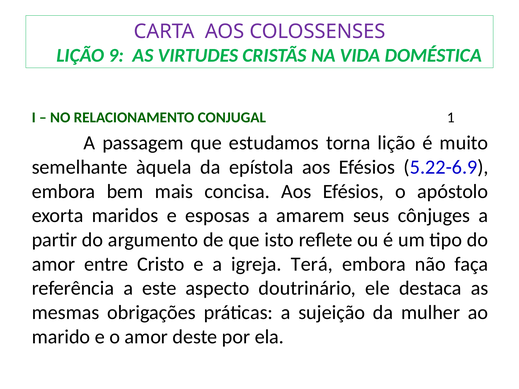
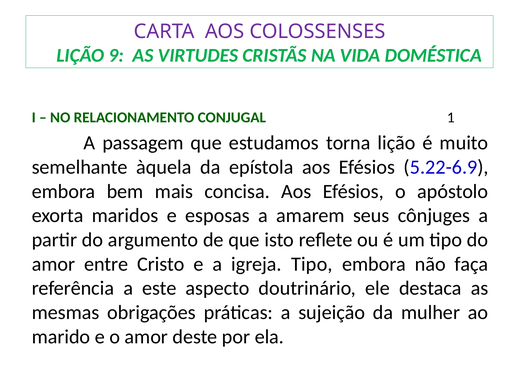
igreja Terá: Terá -> Tipo (312, 264)
